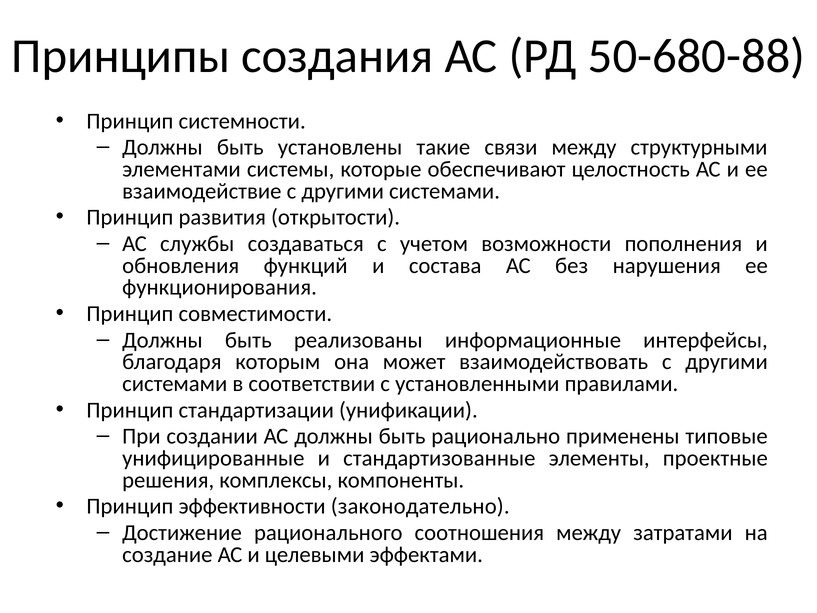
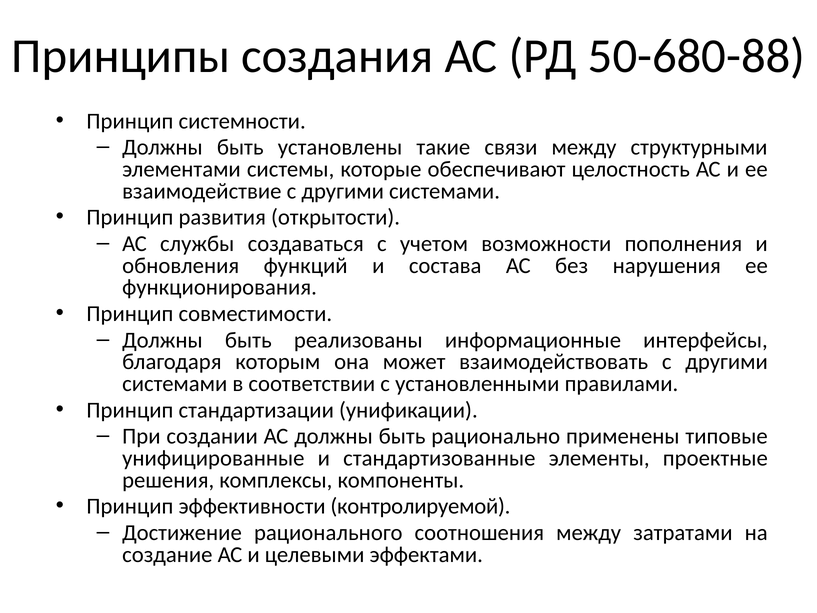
законодательно: законодательно -> контролируемой (420, 506)
